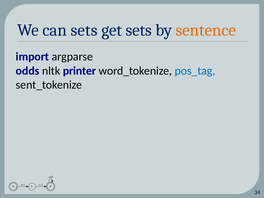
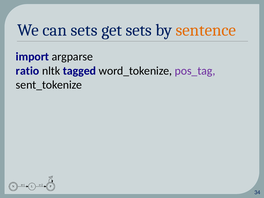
odds: odds -> ratio (28, 71)
printer: printer -> tagged (79, 71)
pos_tag colour: blue -> purple (195, 71)
